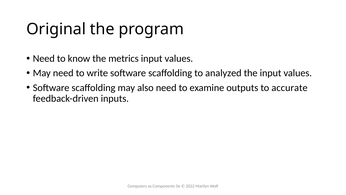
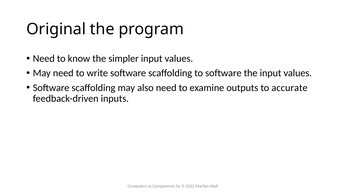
metrics: metrics -> simpler (124, 58)
to analyzed: analyzed -> software (223, 73)
